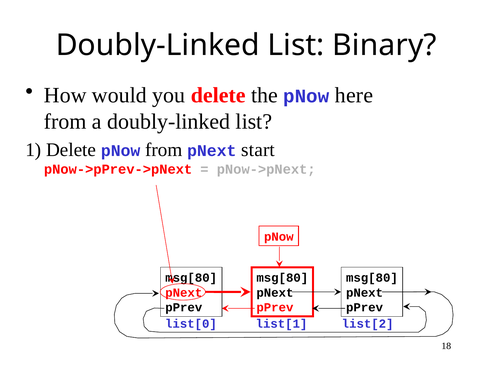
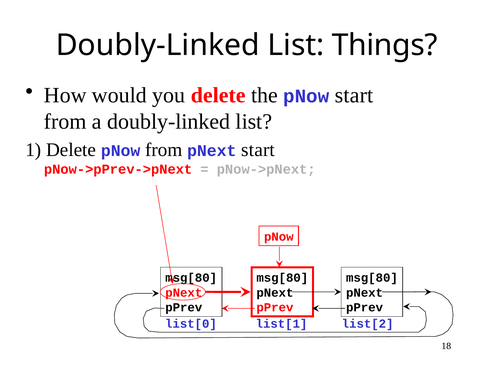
Binary: Binary -> Things (385, 45)
pNow here: here -> start (354, 95)
